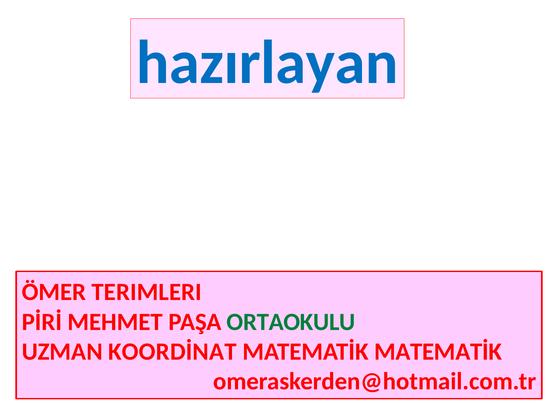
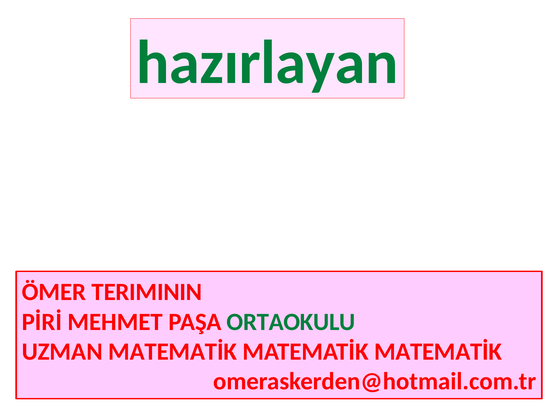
hazırlayan colour: blue -> green (267, 63)
TERIMLERI: TERIMLERI -> TERIMININ (147, 292)
UZMAN KOORDİNAT: KOORDİNAT -> MATEMATİK (173, 351)
